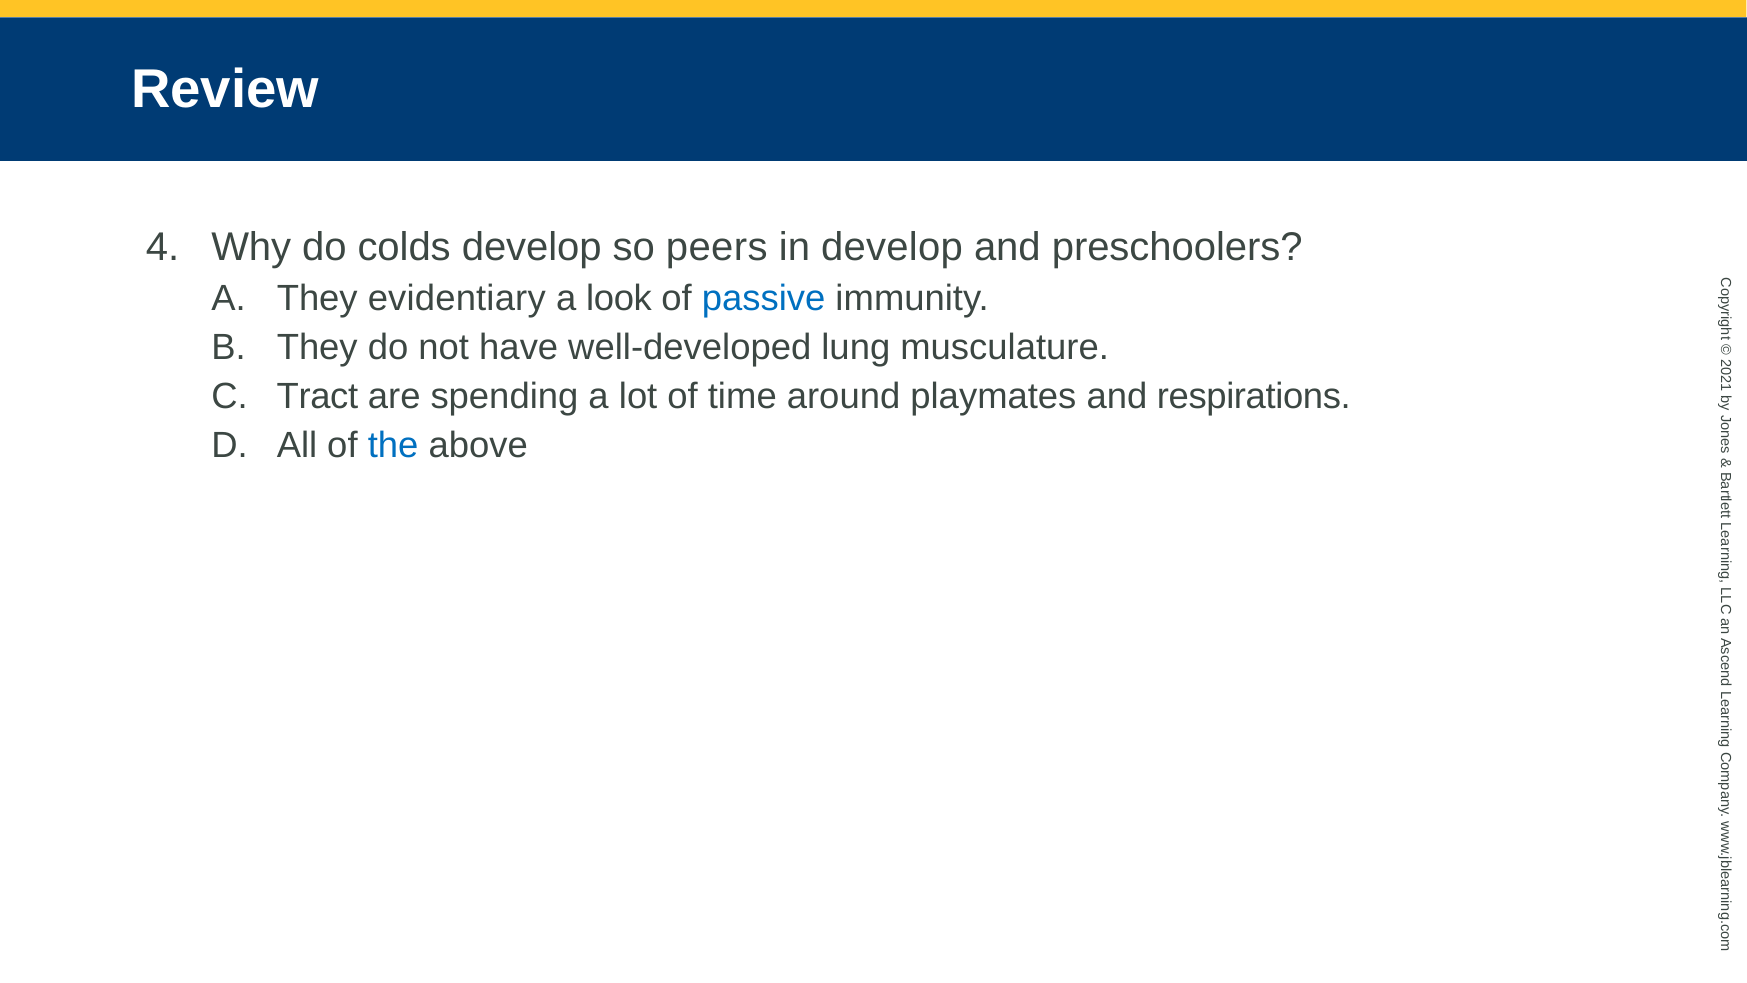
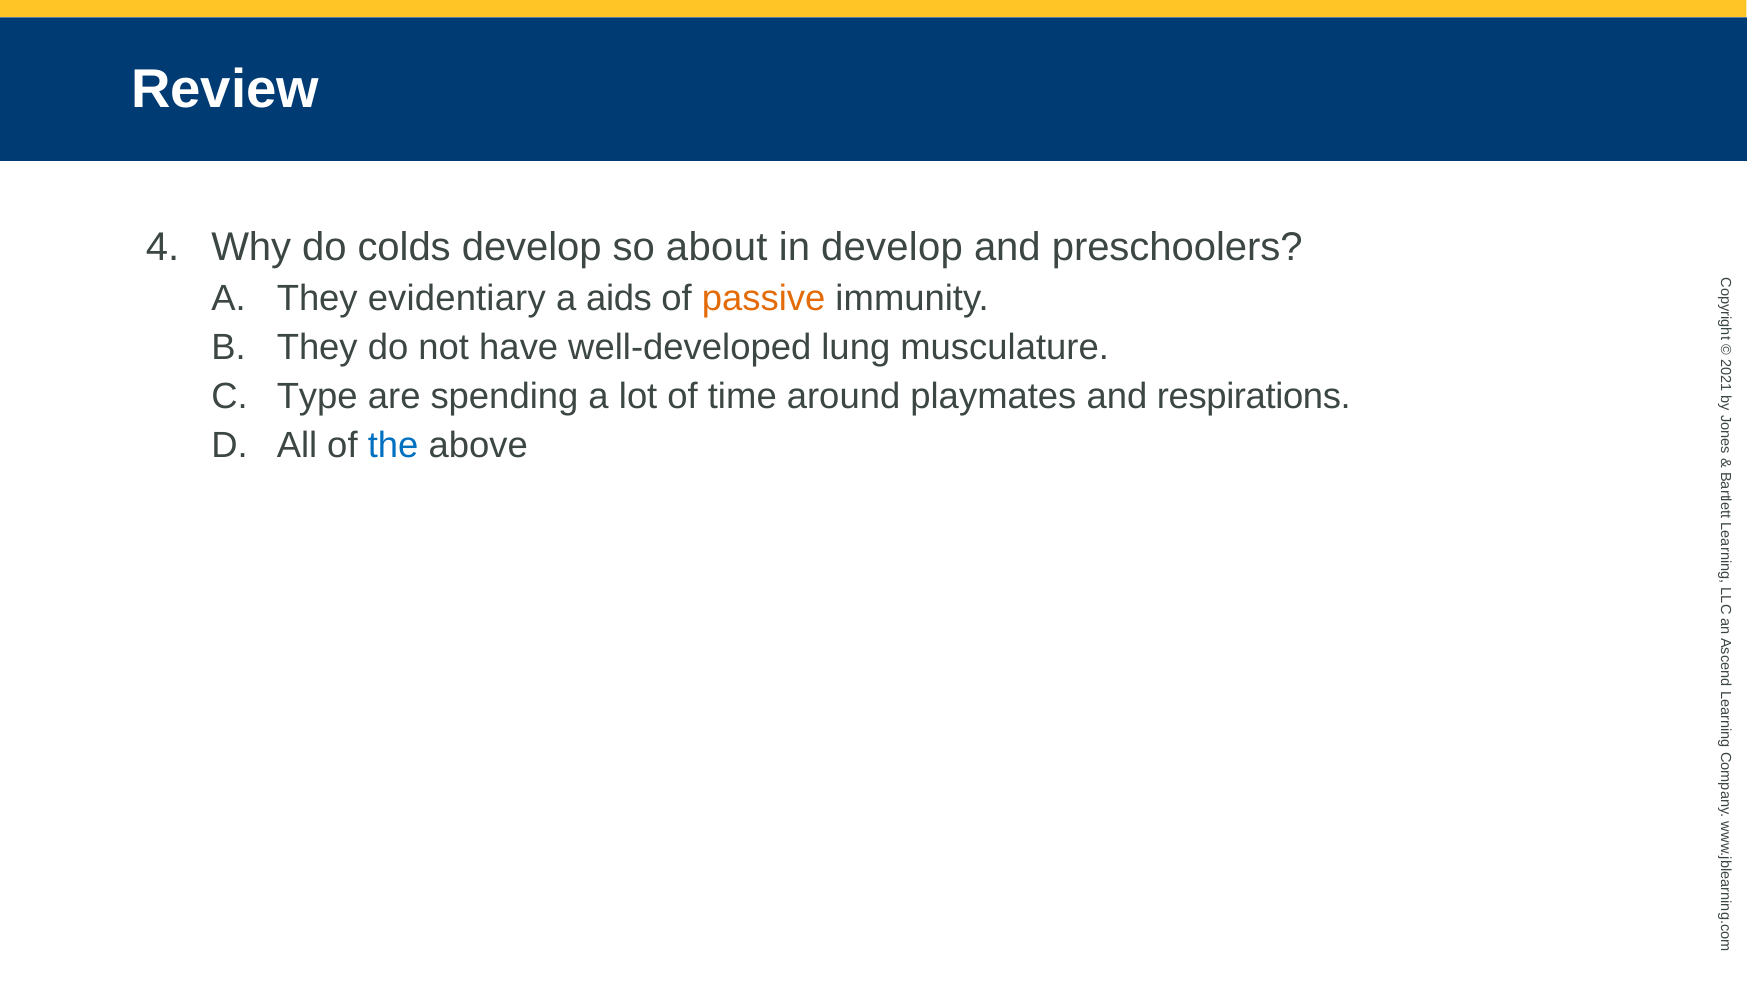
peers: peers -> about (717, 247)
look: look -> aids (619, 298)
passive colour: blue -> orange (764, 298)
Tract: Tract -> Type (317, 396)
